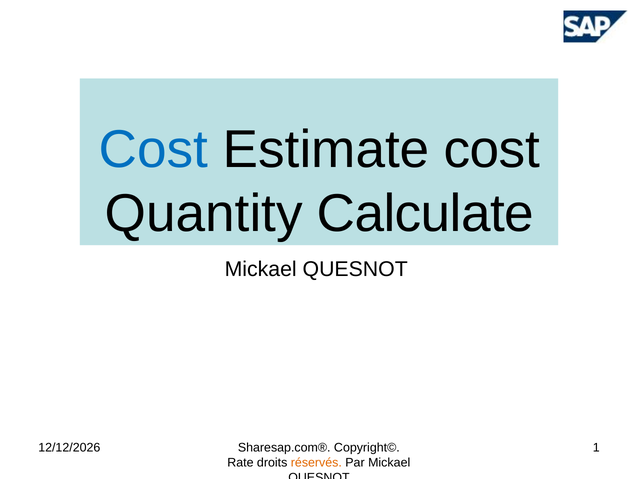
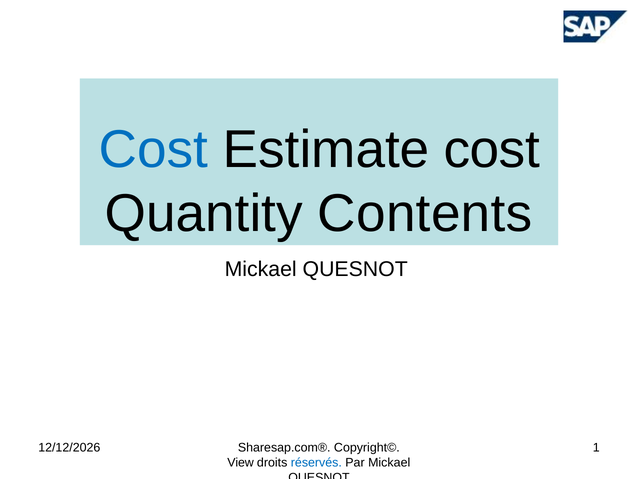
Calculate: Calculate -> Contents (425, 214)
Rate: Rate -> View (241, 462)
réservés colour: orange -> blue (316, 462)
